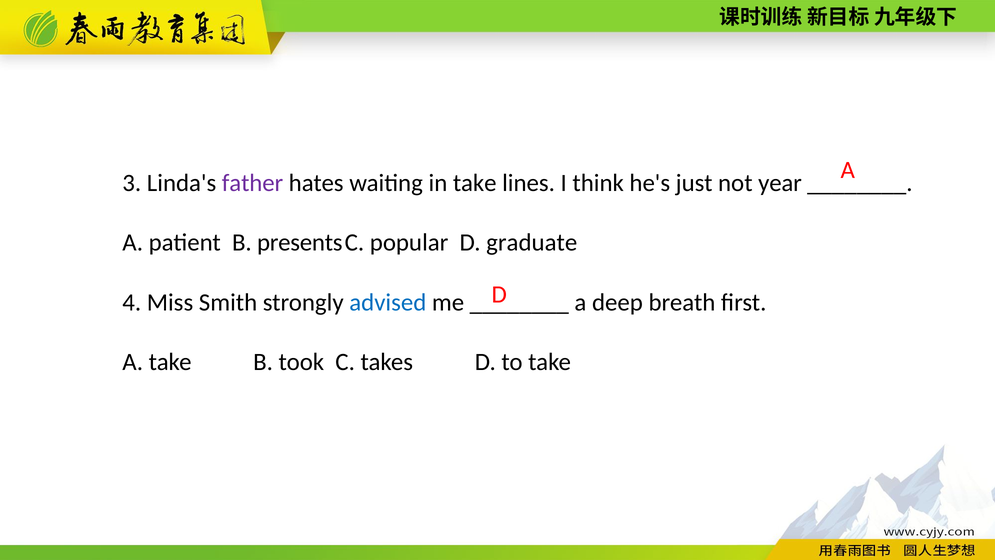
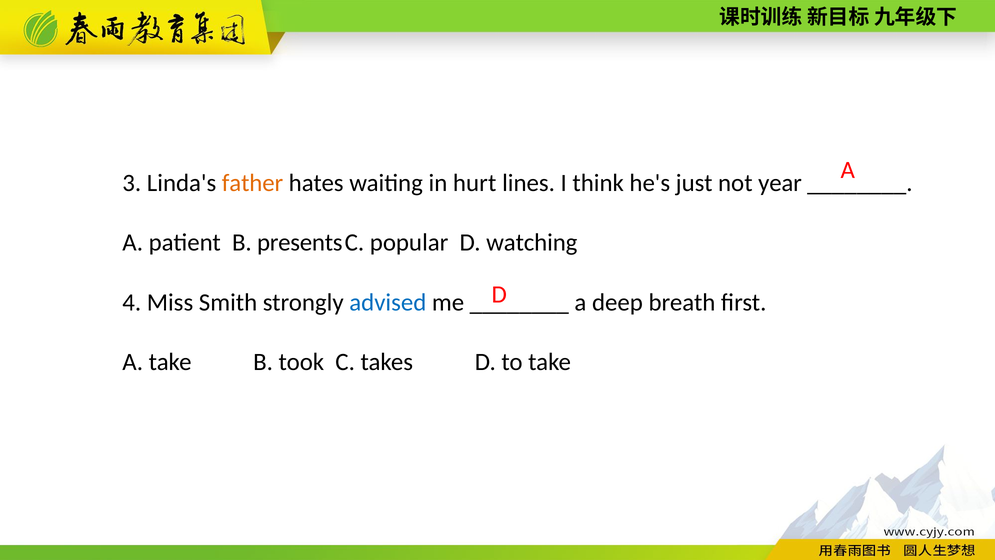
father colour: purple -> orange (253, 183)
in take: take -> hurt (475, 183)
graduate: graduate -> watching (532, 243)
